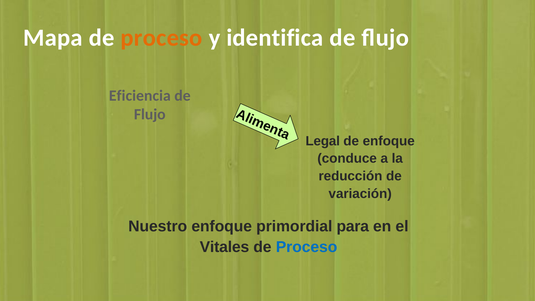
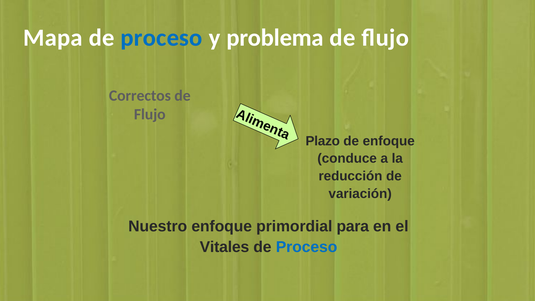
proceso colour: orange -> blue (162, 38)
identifica: identifica -> problema (275, 38)
Eficiencia: Eficiencia -> Correctos (140, 96)
Legal: Legal -> Plazo (323, 141)
